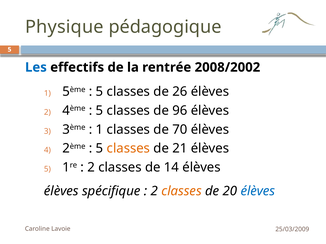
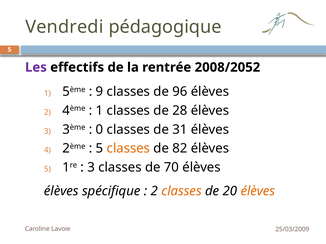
Physique: Physique -> Vendredi (64, 27)
Les colour: blue -> purple (36, 67)
2008/2002: 2008/2002 -> 2008/2052 (227, 67)
5: 5 -> 9 (100, 92)
26: 26 -> 96 (180, 92)
5: 5 -> 1 (100, 111)
96: 96 -> 28 (180, 111)
1: 1 -> 0 (100, 130)
70: 70 -> 31 (180, 130)
21: 21 -> 82 (180, 149)
2: 2 -> 3 (91, 168)
14: 14 -> 70 (171, 168)
élèves colour: blue -> orange (258, 192)
